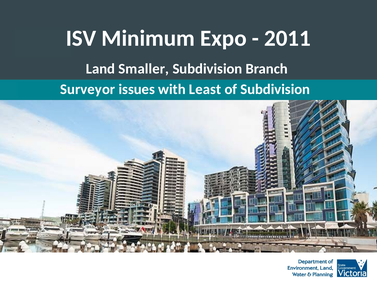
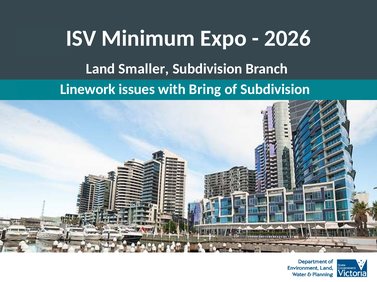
2011: 2011 -> 2026 (287, 38)
Surveyor: Surveyor -> Linework (88, 89)
Least: Least -> Bring (205, 89)
